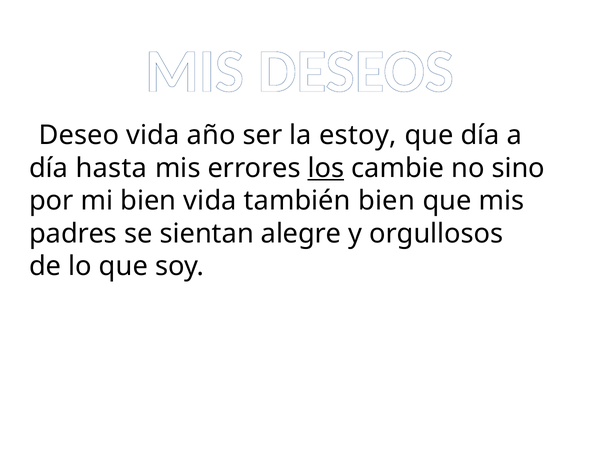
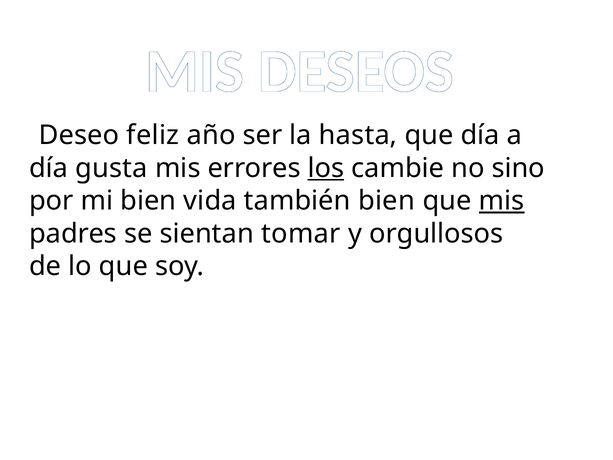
Deseo vida: vida -> feliz (153, 135)
estoy: estoy -> hasta (358, 135)
hasta: hasta -> gusta (111, 168)
mis underline: none -> present (502, 201)
alegre: alegre -> tomar (301, 233)
